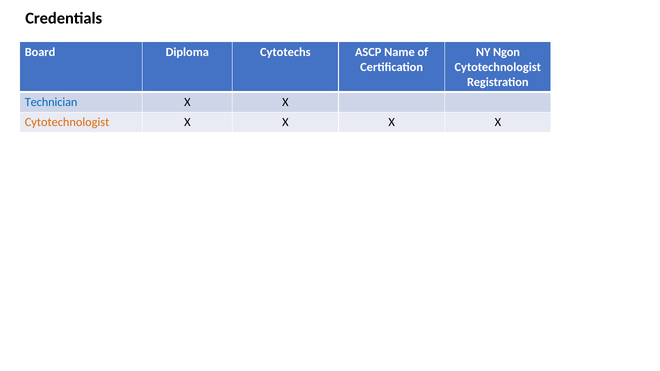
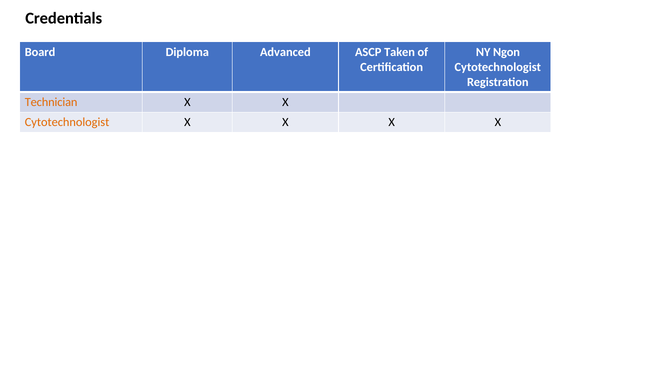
Cytotechs: Cytotechs -> Advanced (285, 52)
Name: Name -> Taken (400, 52)
Technician colour: blue -> orange (51, 102)
